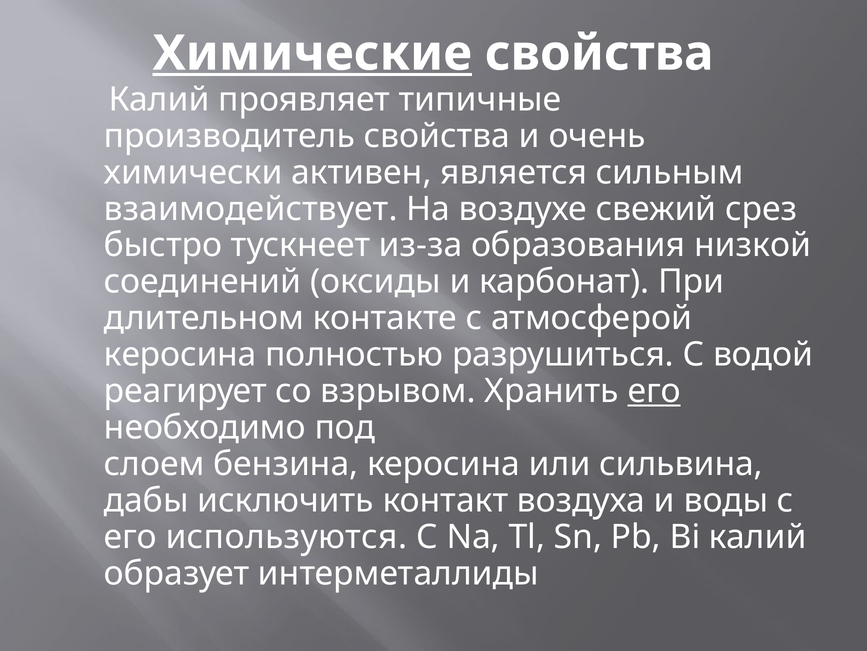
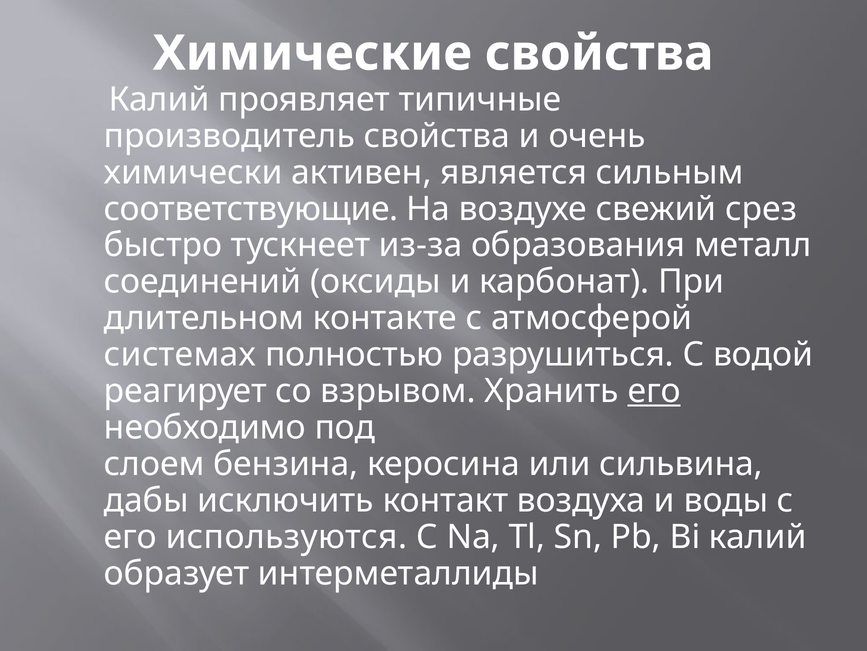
Химические underline: present -> none (312, 53)
взаимодействует: взаимодействует -> соответствующие (251, 209)
низкой: низкой -> металл (753, 245)
керосина: керосина -> системах (180, 354)
